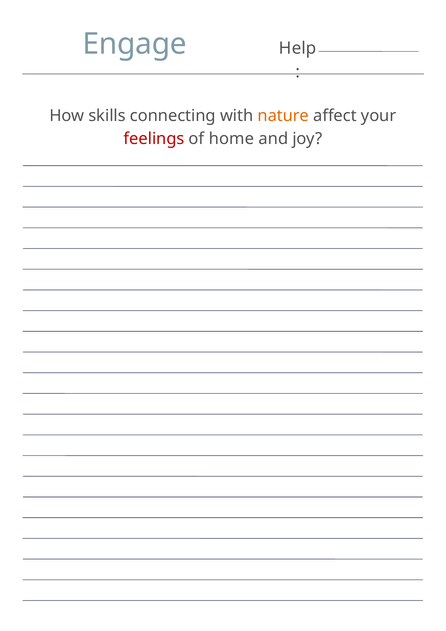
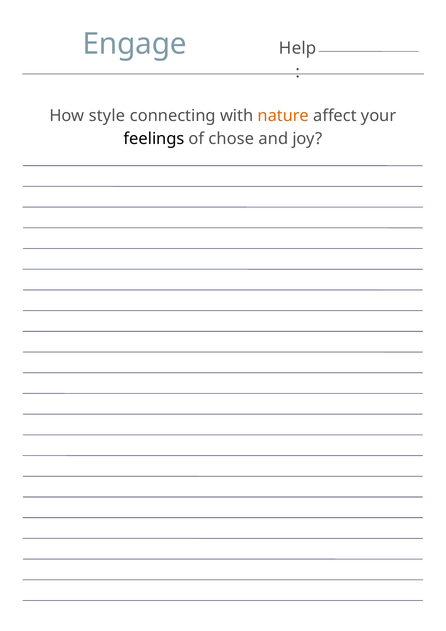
skills: skills -> style (107, 116)
feelings colour: red -> black (154, 139)
home: home -> chose (231, 139)
